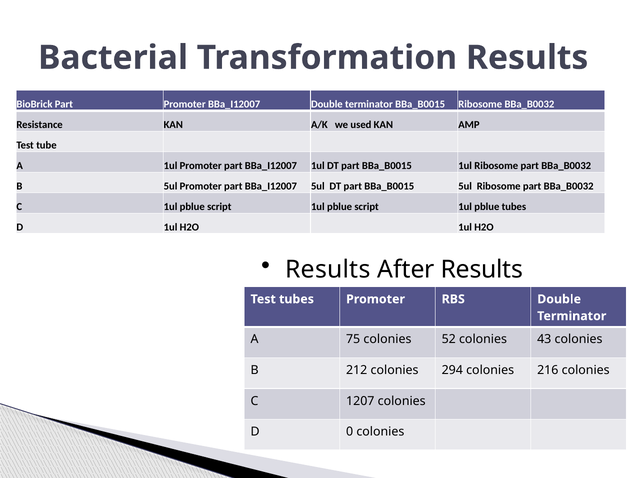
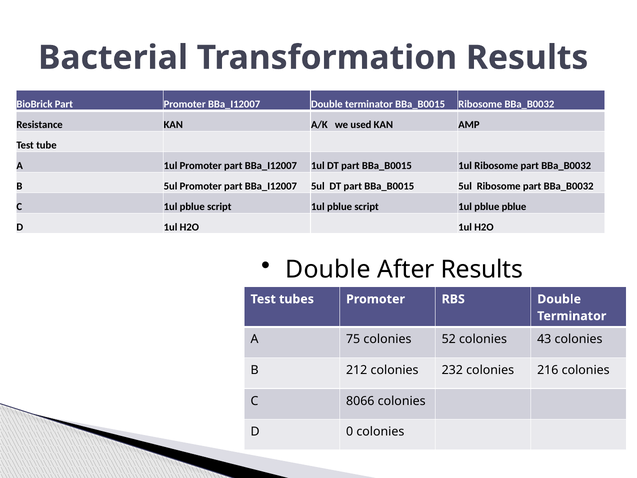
pblue tubes: tubes -> pblue (514, 207)
Results: Results -> Double (328, 269)
294: 294 -> 232 (452, 370)
1207: 1207 -> 8066 (360, 401)
